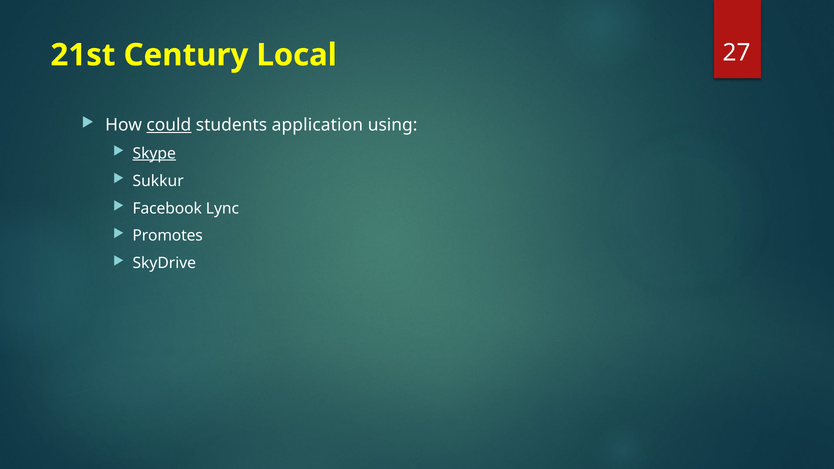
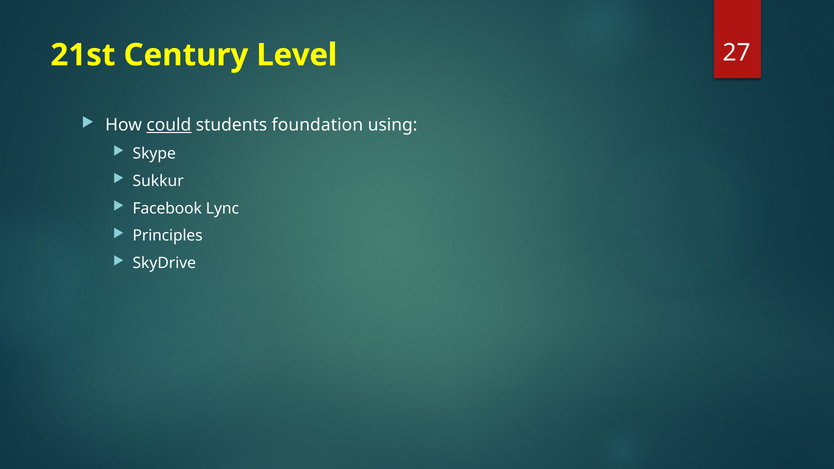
Local: Local -> Level (297, 55)
application: application -> foundation (317, 125)
Skype underline: present -> none (154, 154)
Promotes: Promotes -> Principles (168, 236)
